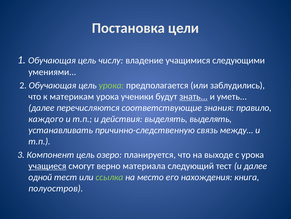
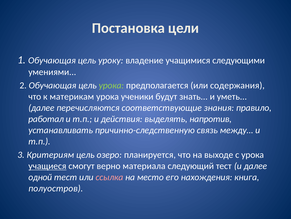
числу: числу -> уроку (111, 60)
заблудились: заблудились -> содержания (237, 85)
знать underline: present -> none (193, 96)
каждого: каждого -> работал (46, 119)
выделять выделять: выделять -> напротив (211, 119)
Компонент: Компонент -> Критериям (50, 154)
ссылка colour: light green -> pink (109, 177)
